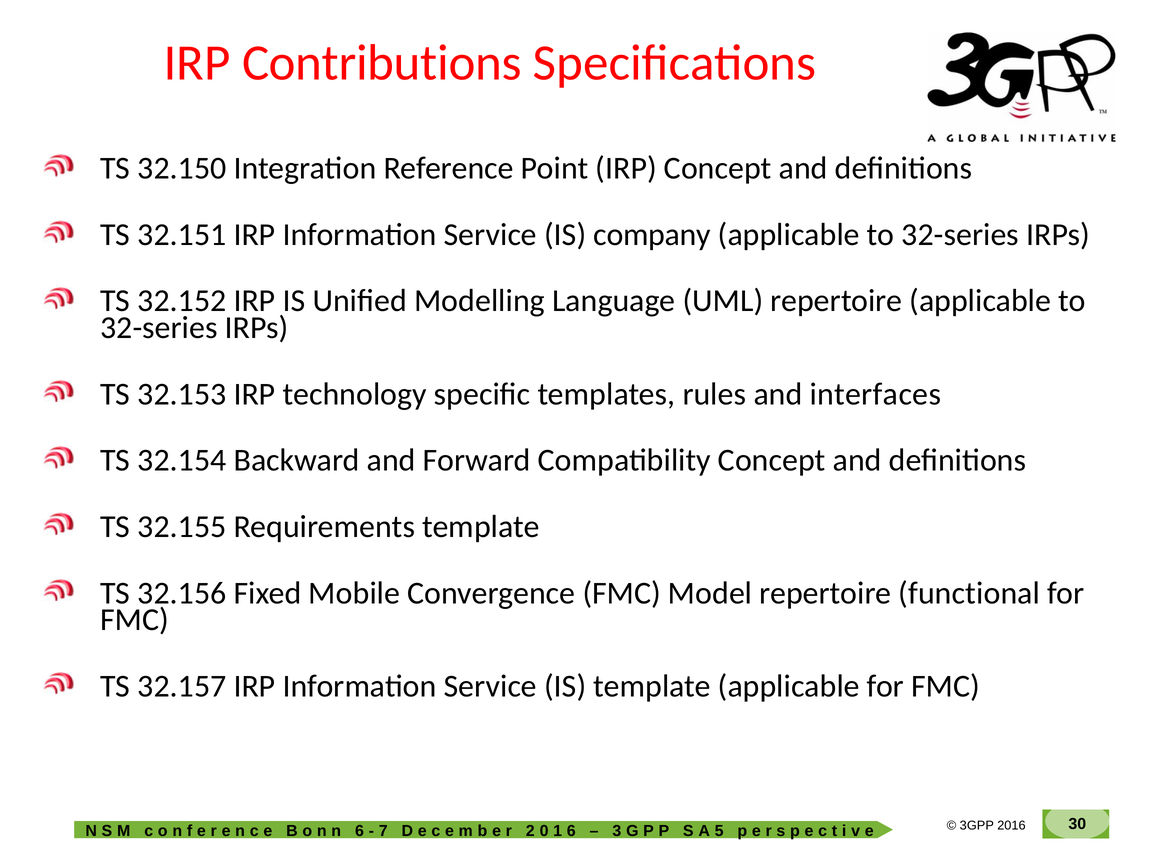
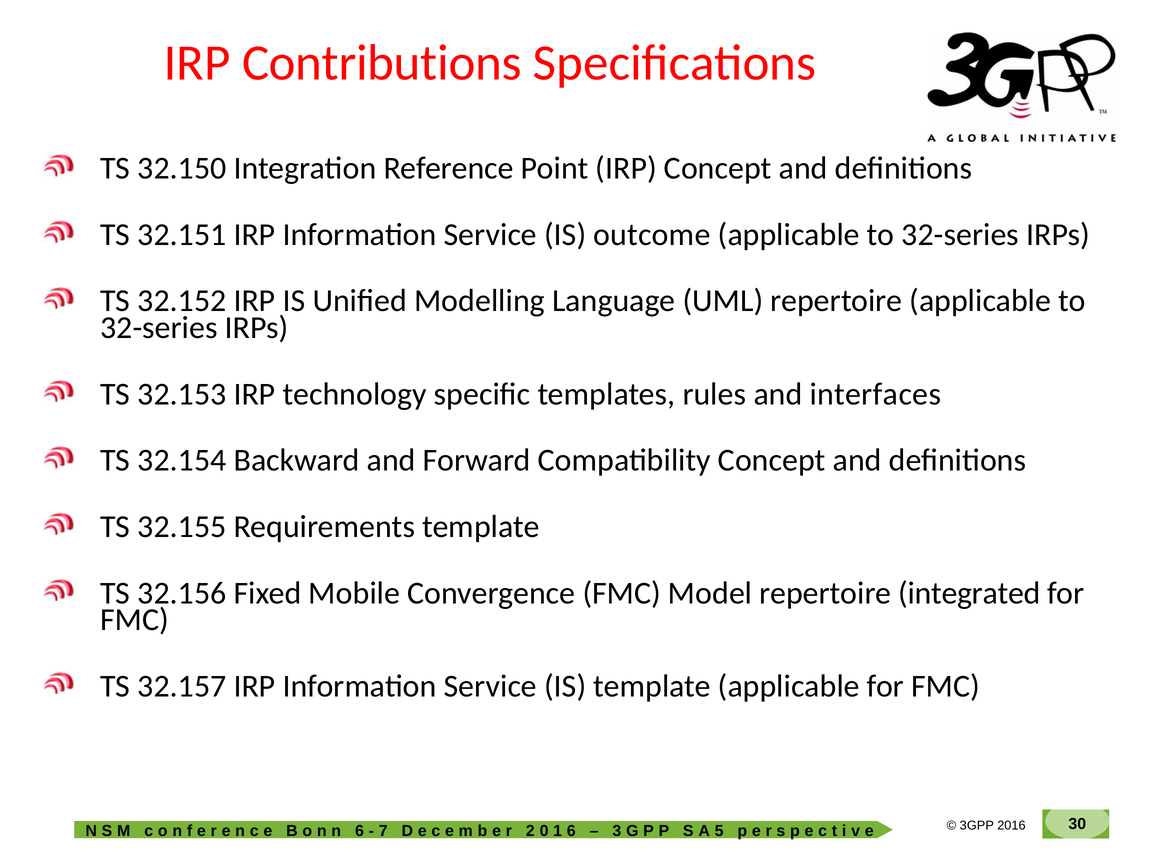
company: company -> outcome (652, 235)
functional: functional -> integrated (969, 593)
